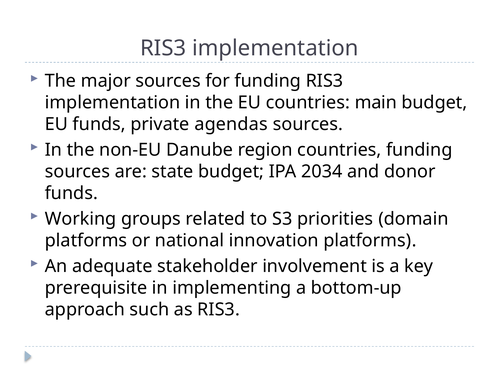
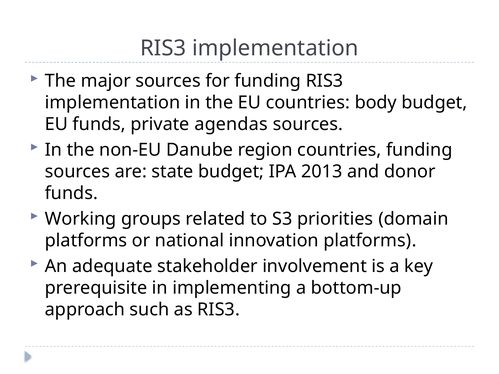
main: main -> body (376, 103)
2034: 2034 -> 2013 (322, 172)
